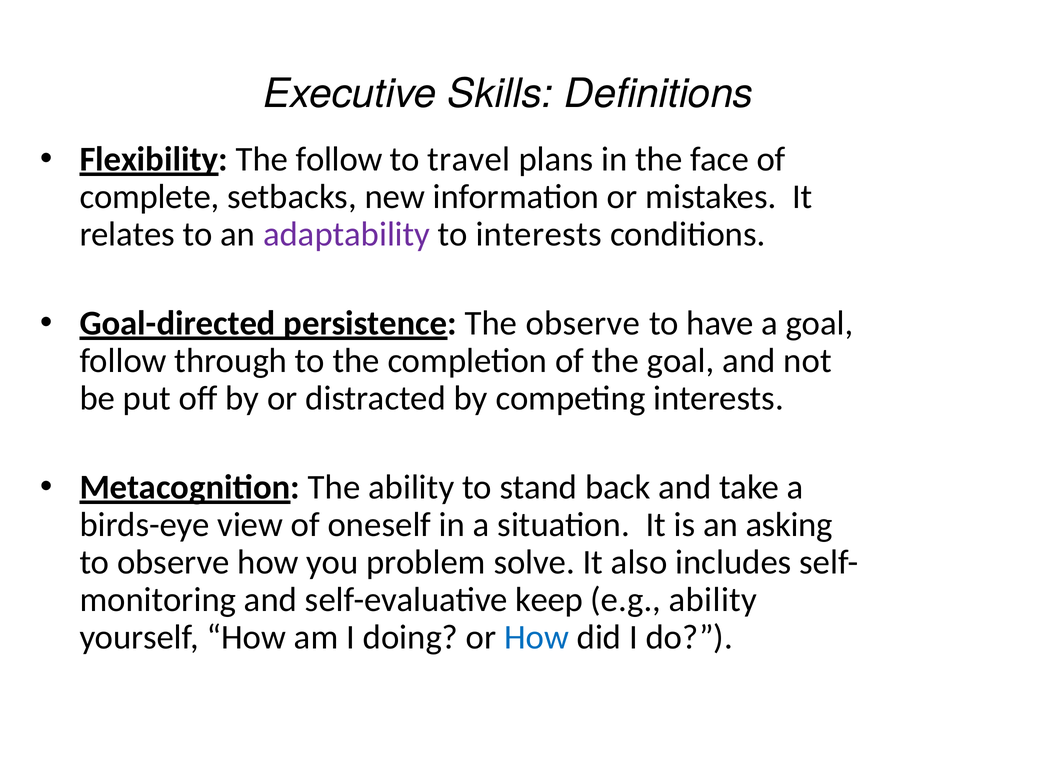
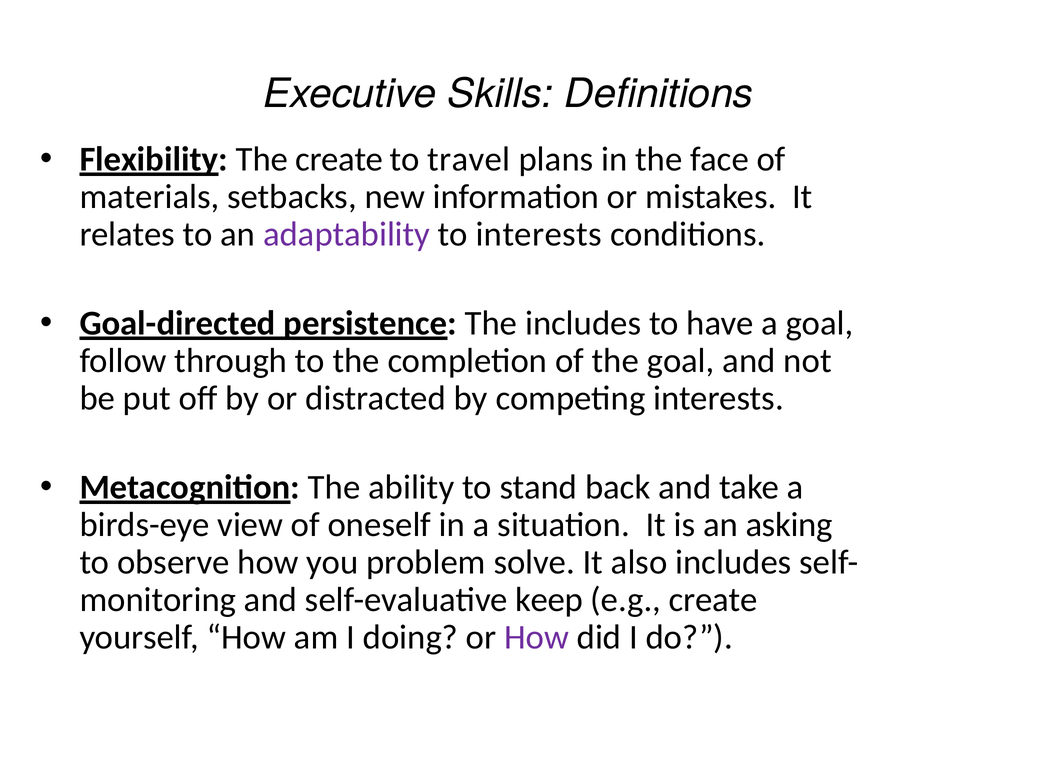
The follow: follow -> create (339, 159)
complete: complete -> materials (150, 197)
The observe: observe -> includes (583, 323)
e.g ability: ability -> create (713, 600)
How colour: blue -> purple (537, 638)
